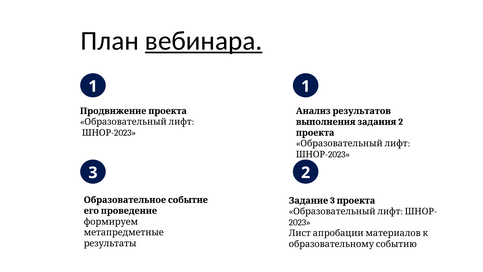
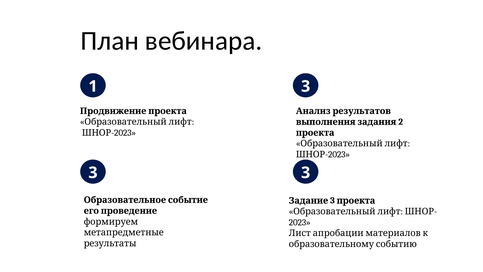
вебинара underline: present -> none (204, 41)
1 1: 1 -> 3 (306, 86)
2: 2 -> 3 (306, 173)
